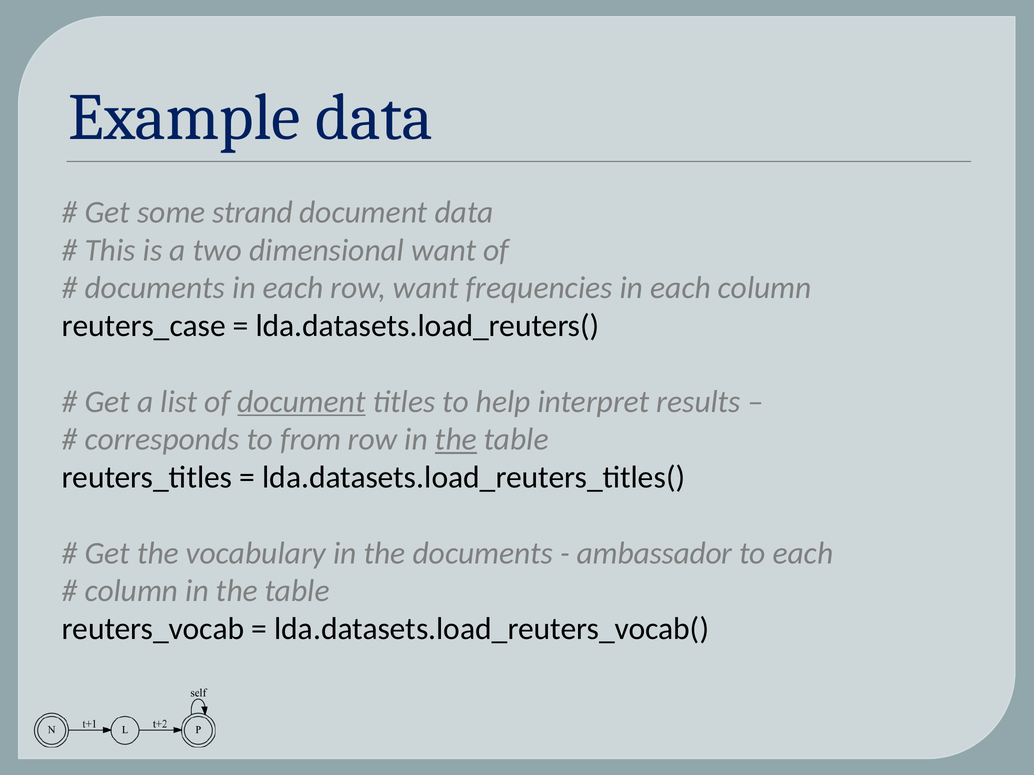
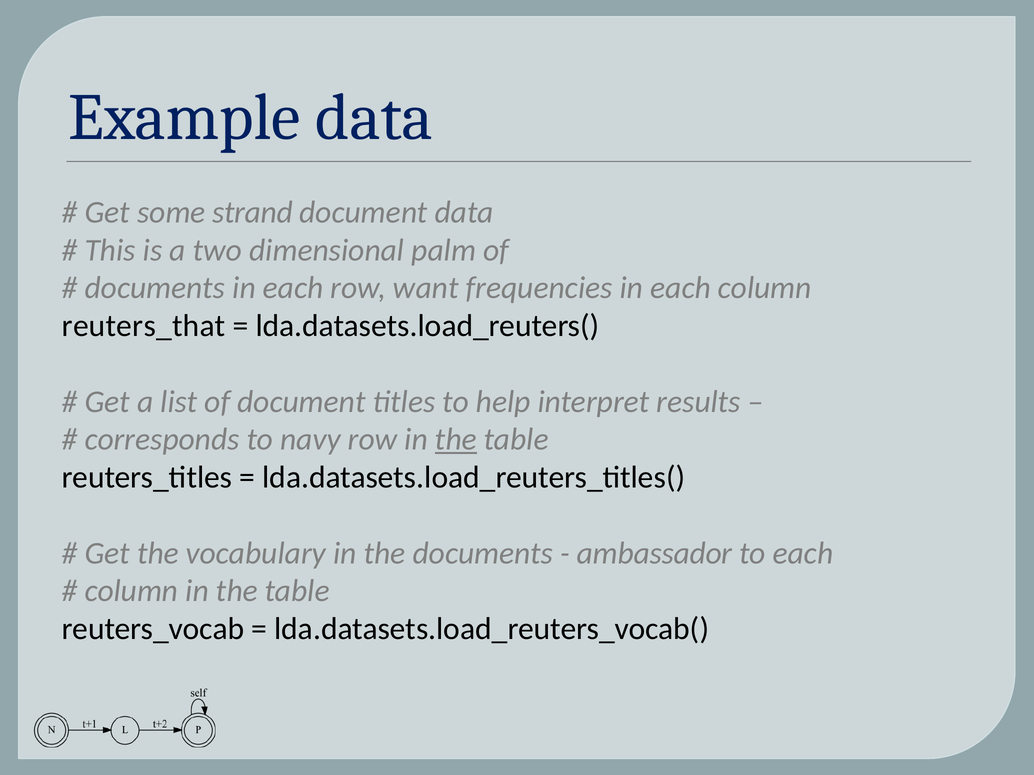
dimensional want: want -> palm (444, 250)
reuters_case: reuters_case -> reuters_that (144, 326)
document underline: present -> none (301, 402)
from: from -> navy (311, 440)
